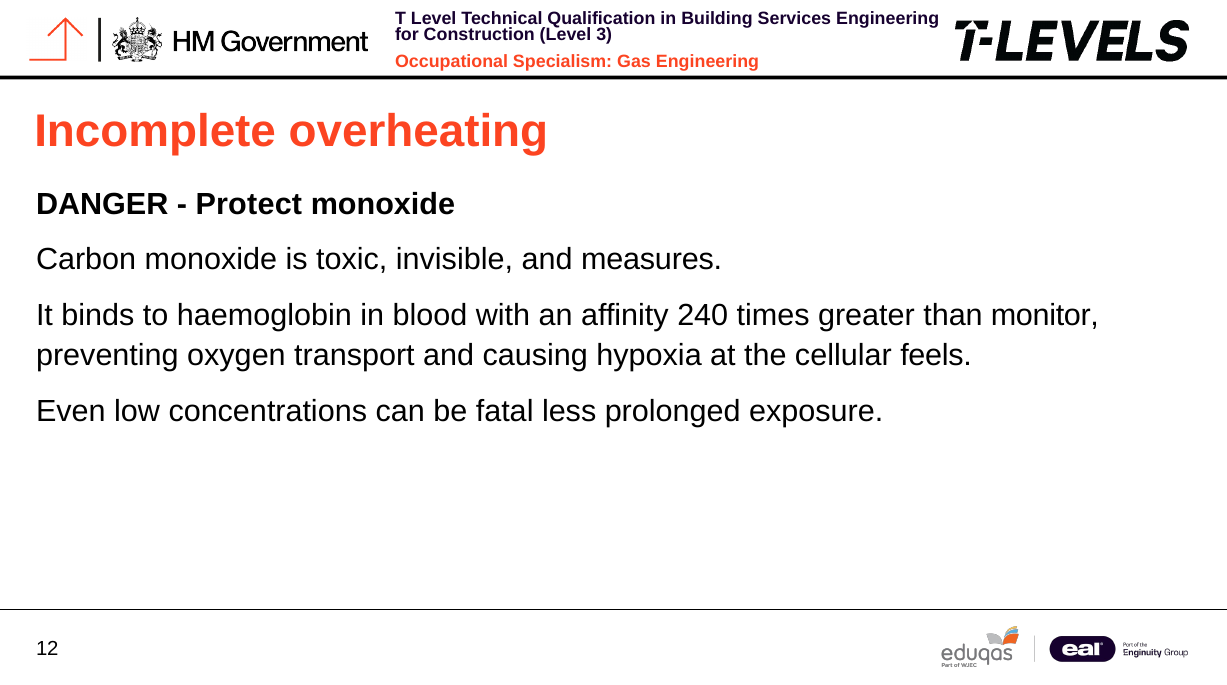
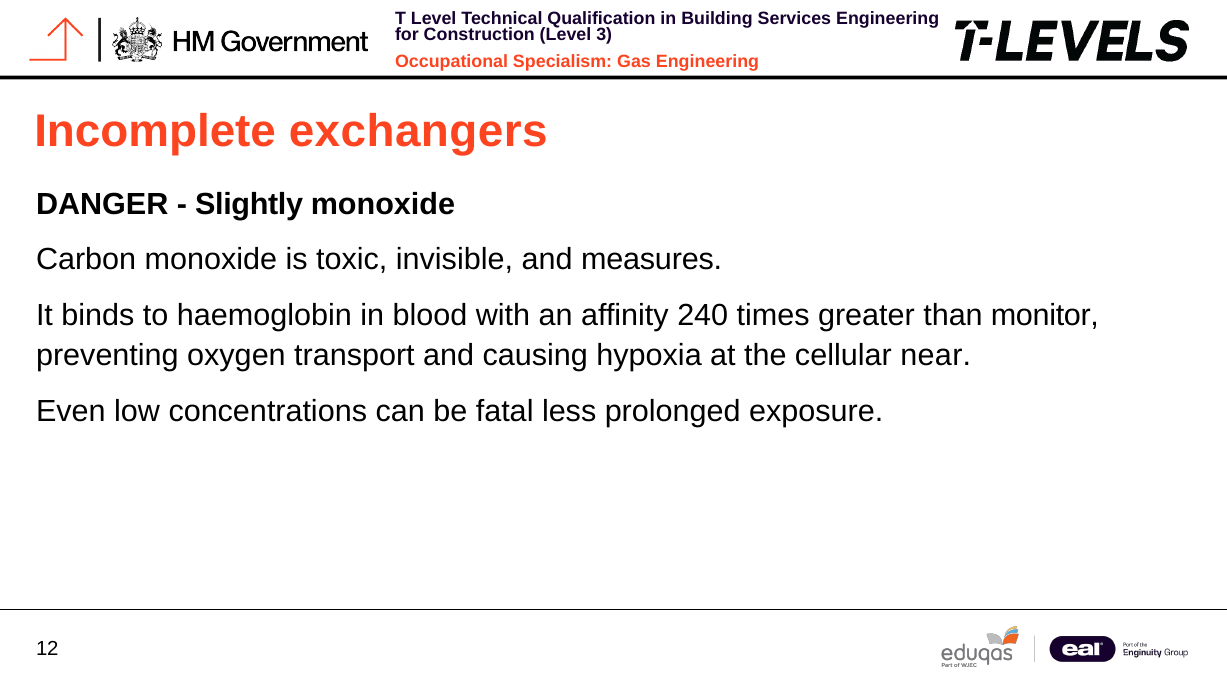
overheating: overheating -> exchangers (418, 132)
Protect: Protect -> Slightly (249, 205)
feels: feels -> near (936, 356)
